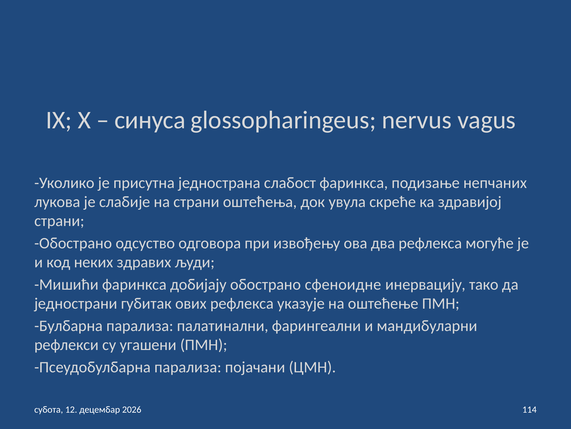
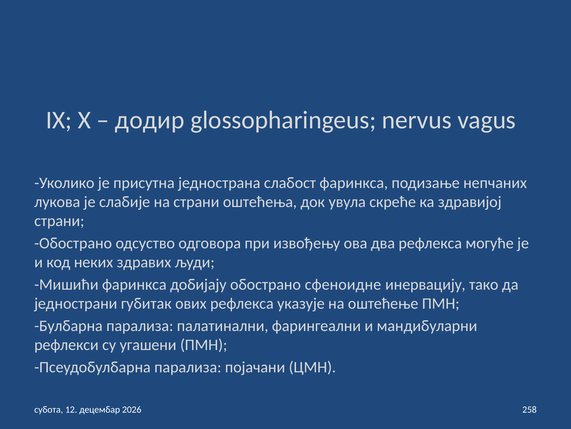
синуса: синуса -> додир (150, 120)
114: 114 -> 258 (529, 409)
